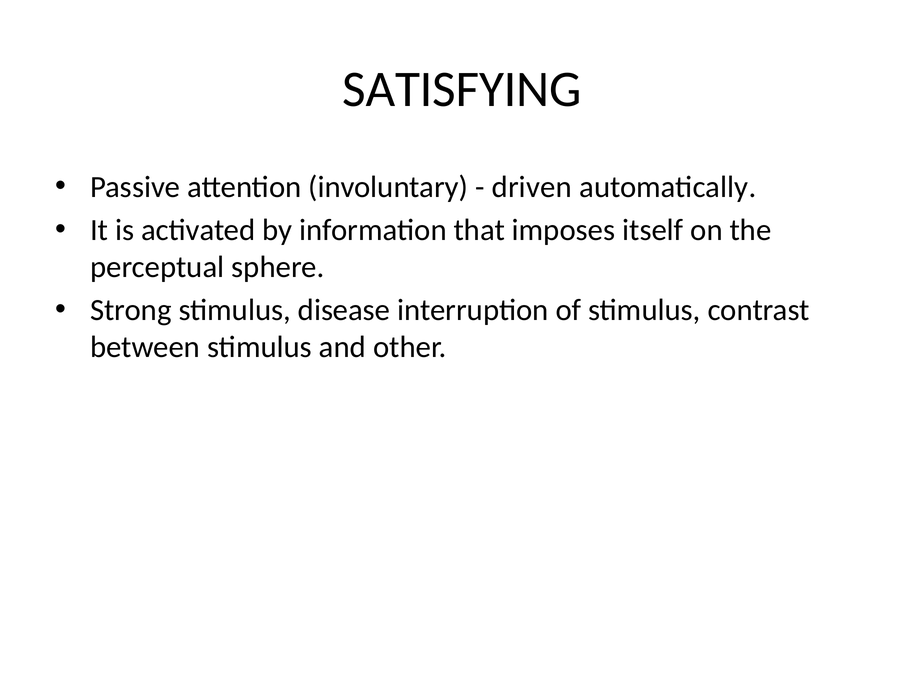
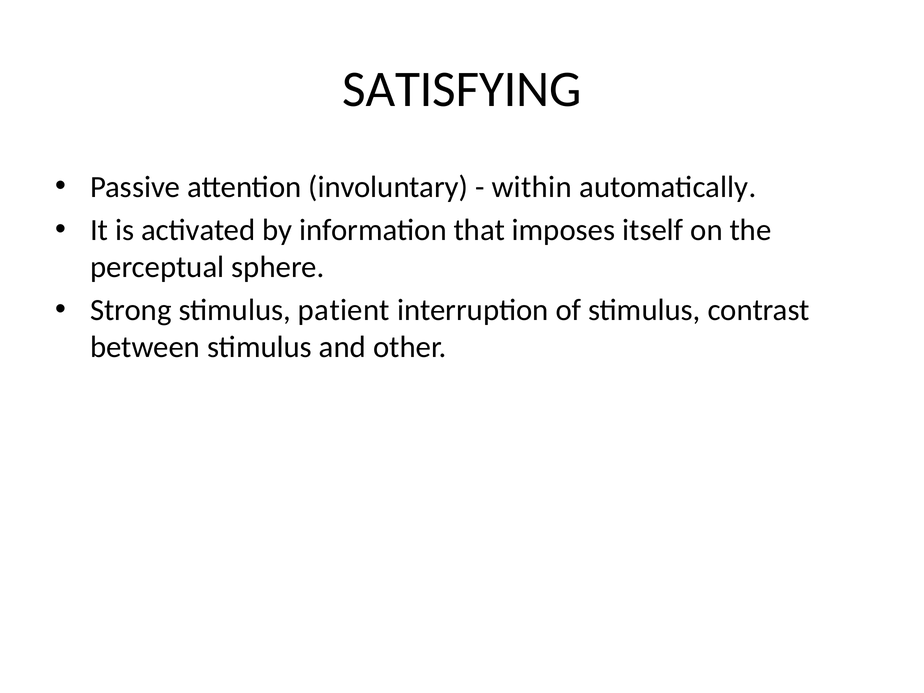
driven: driven -> within (532, 187)
disease: disease -> patient (344, 310)
